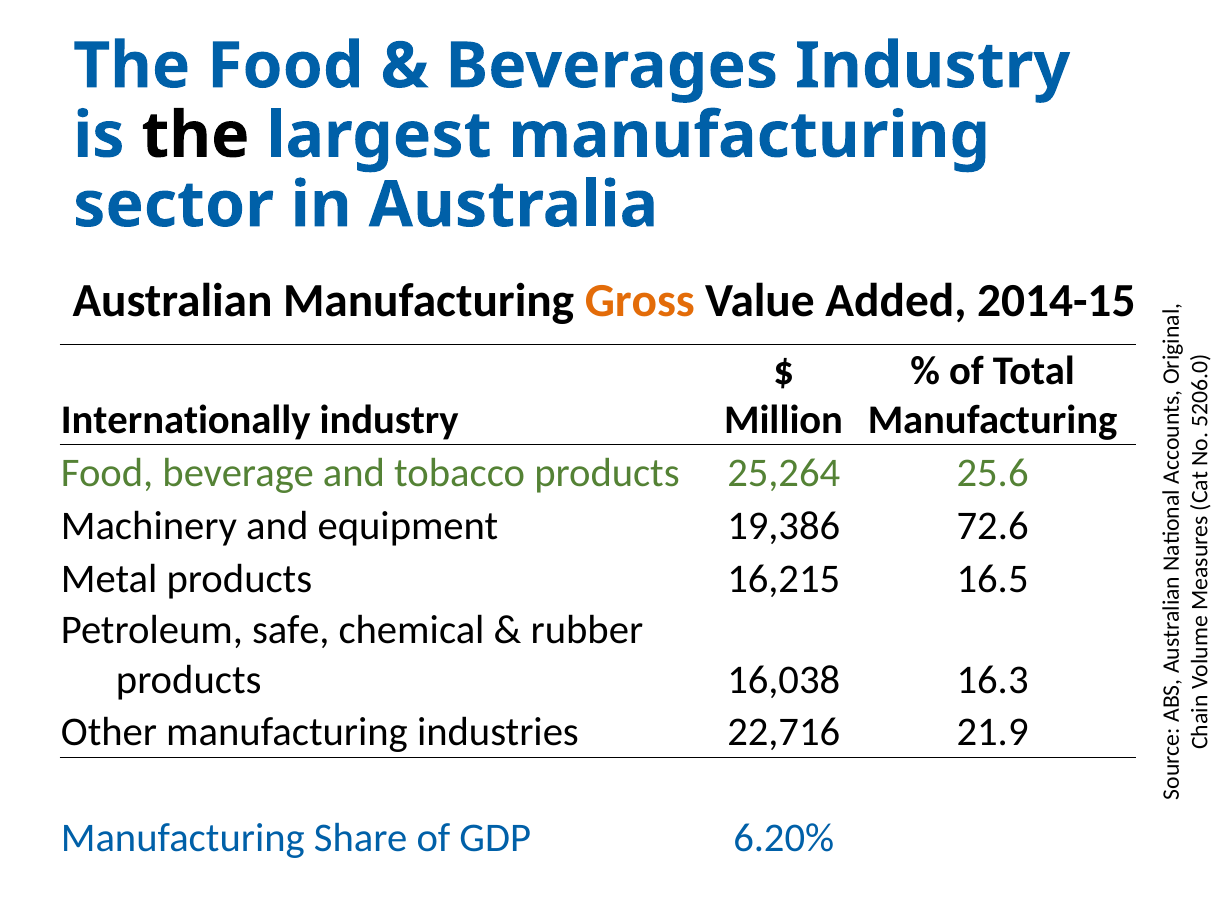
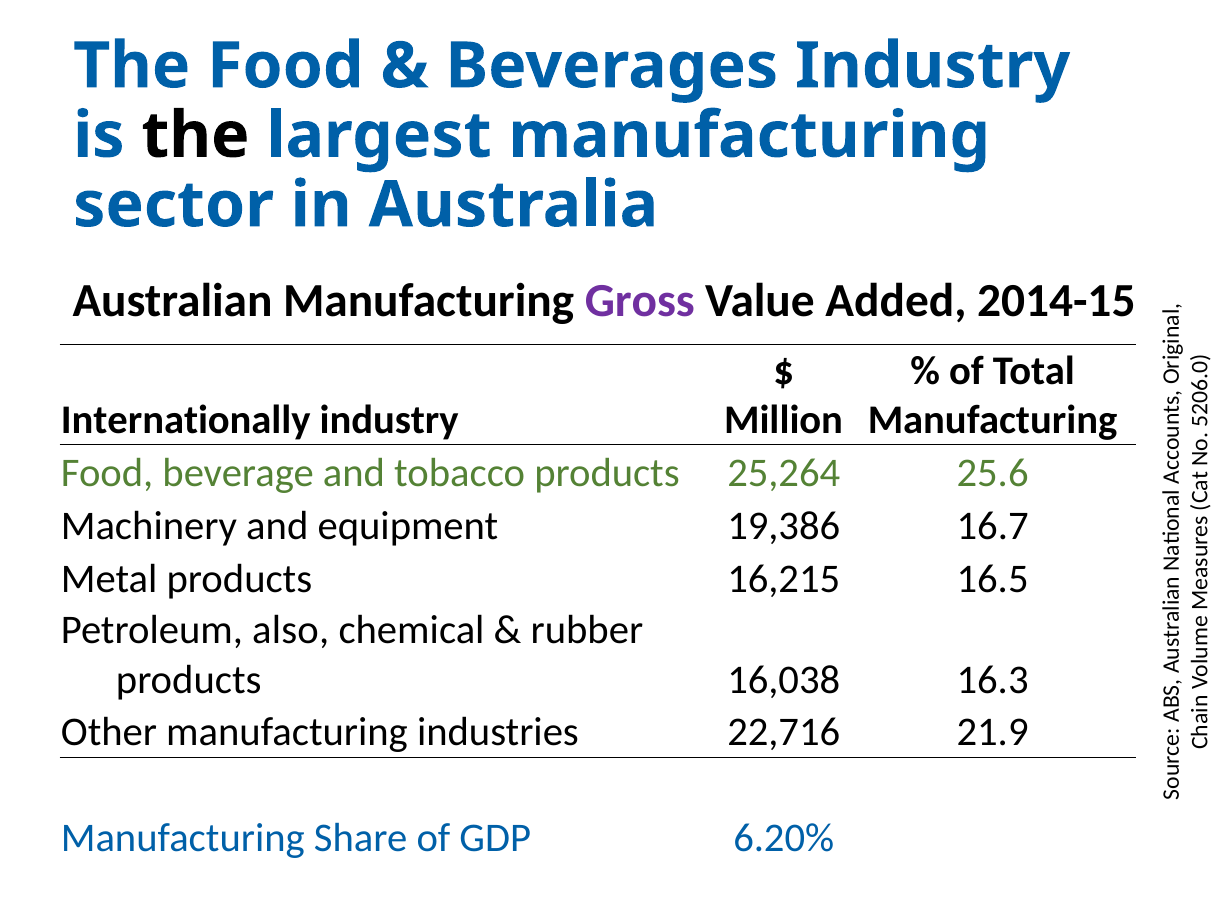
Gross colour: orange -> purple (640, 301)
72.6: 72.6 -> 16.7 (993, 526)
safe: safe -> also (291, 630)
